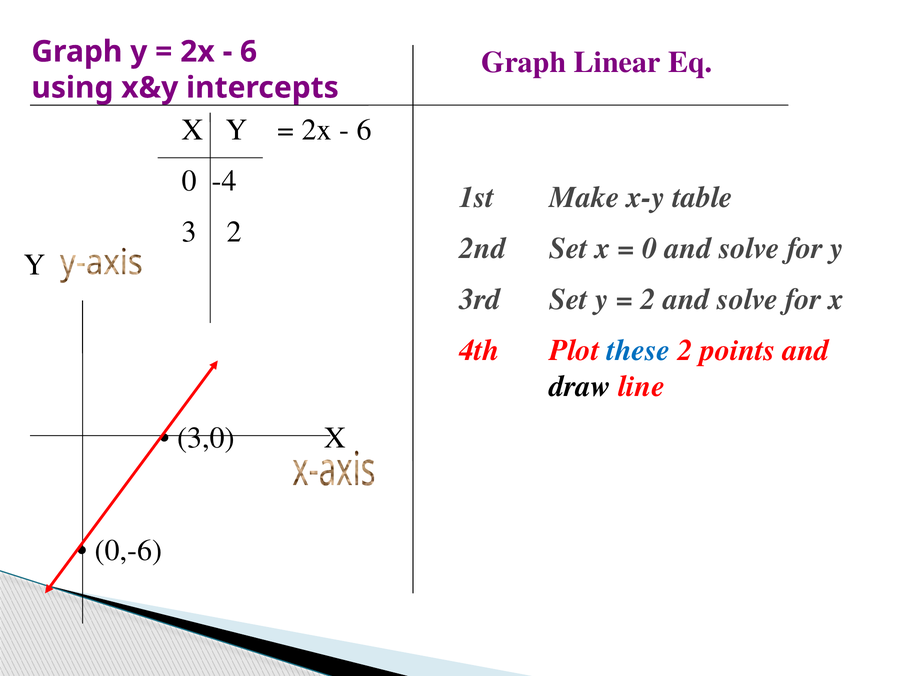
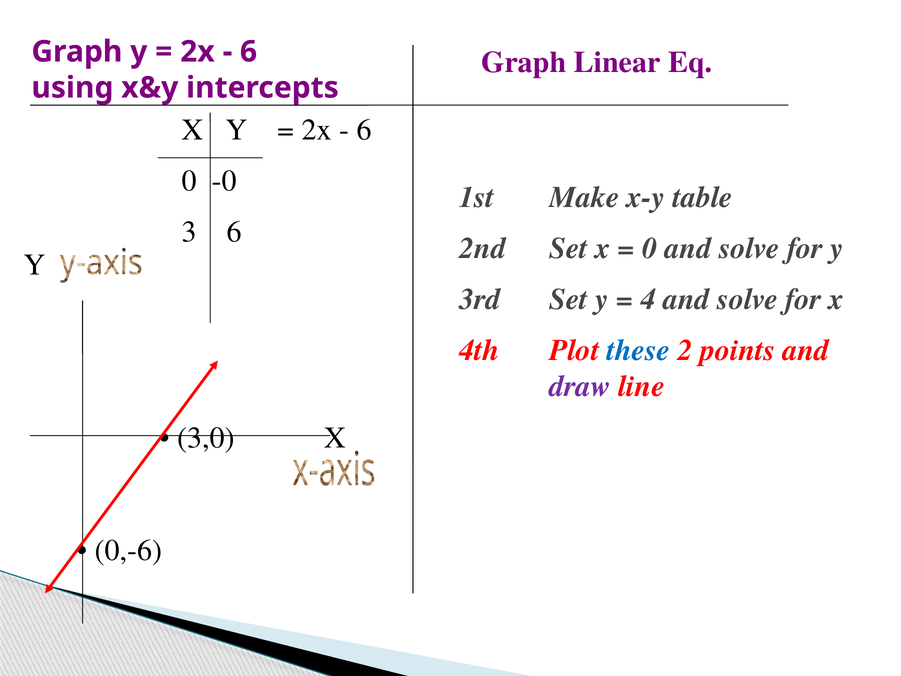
-4: -4 -> -0 (224, 181)
2: 2 -> 6 (234, 232)
2: 2 -> 4 (648, 299)
draw colour: black -> purple (580, 386)
